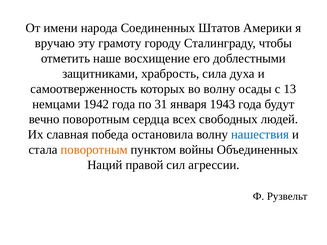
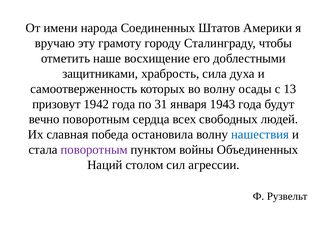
немцами: немцами -> призовут (56, 104)
поворотным colour: orange -> purple (94, 150)
правой: правой -> столом (145, 165)
